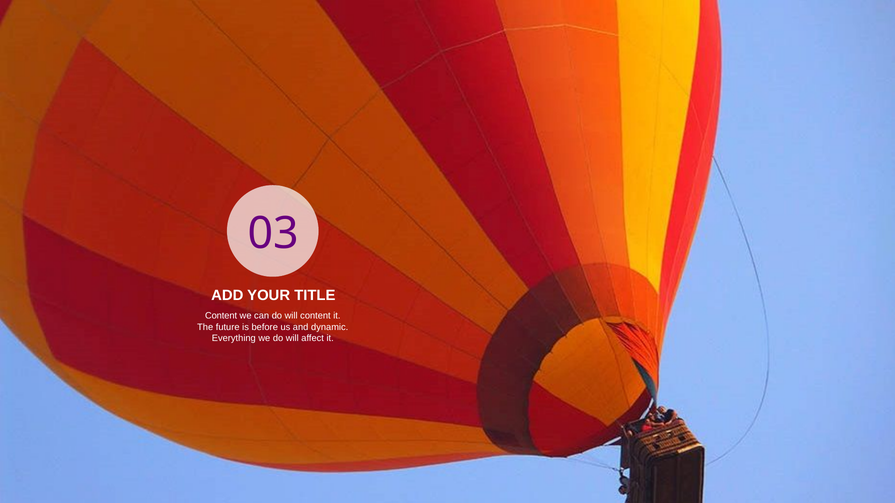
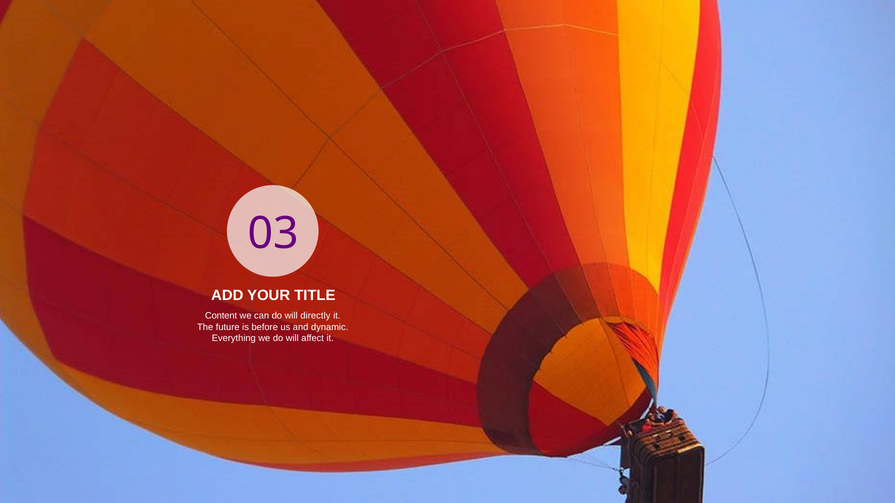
will content: content -> directly (315, 316)
